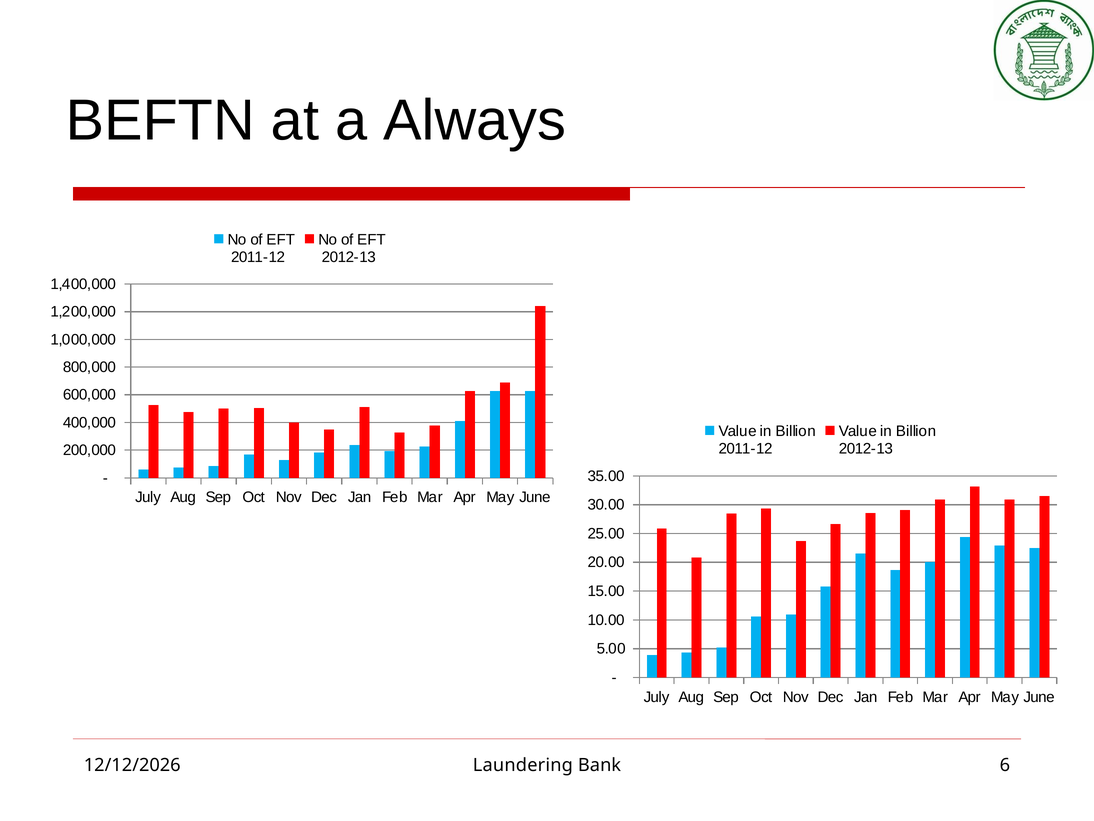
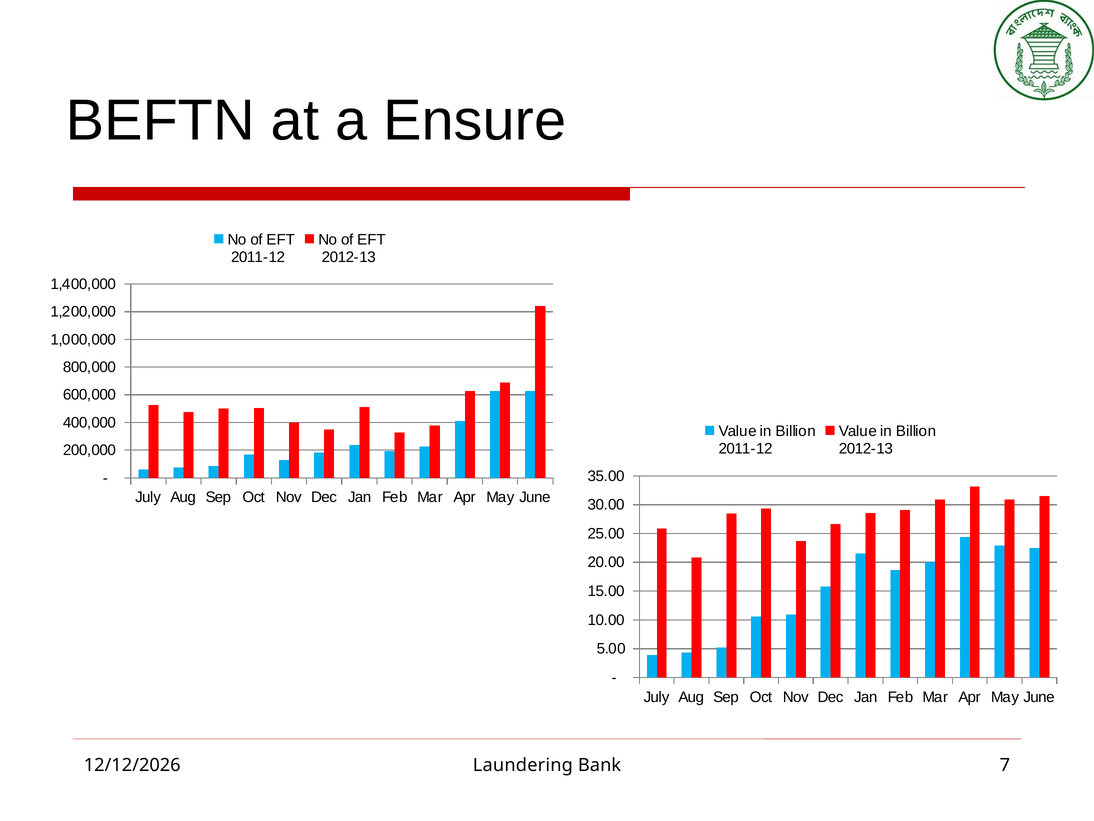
Always: Always -> Ensure (475, 121)
6: 6 -> 7 (1005, 765)
